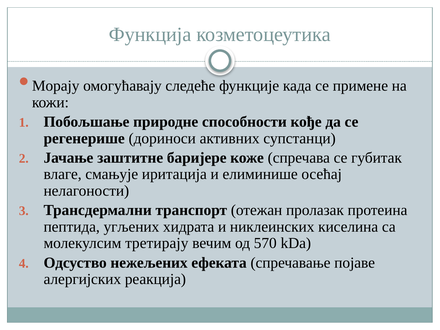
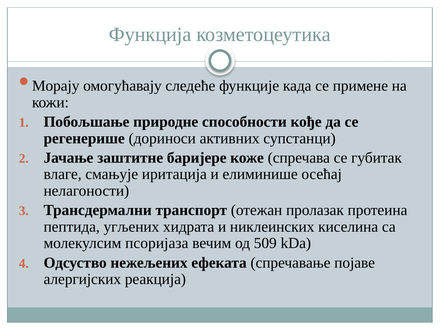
третирају: третирају -> псоријаза (157, 243)
570: 570 -> 509 (265, 243)
